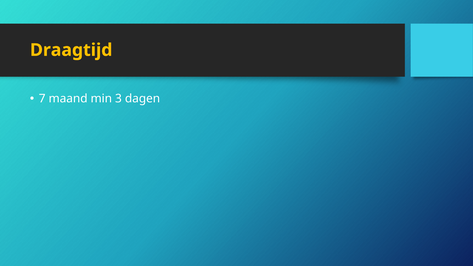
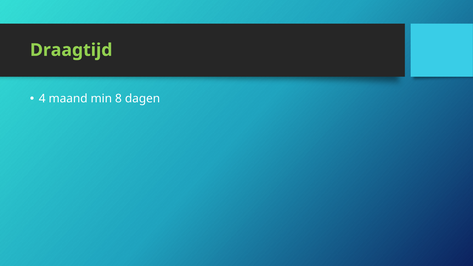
Draagtijd colour: yellow -> light green (71, 50)
7: 7 -> 4 (42, 99)
3: 3 -> 8 (118, 99)
